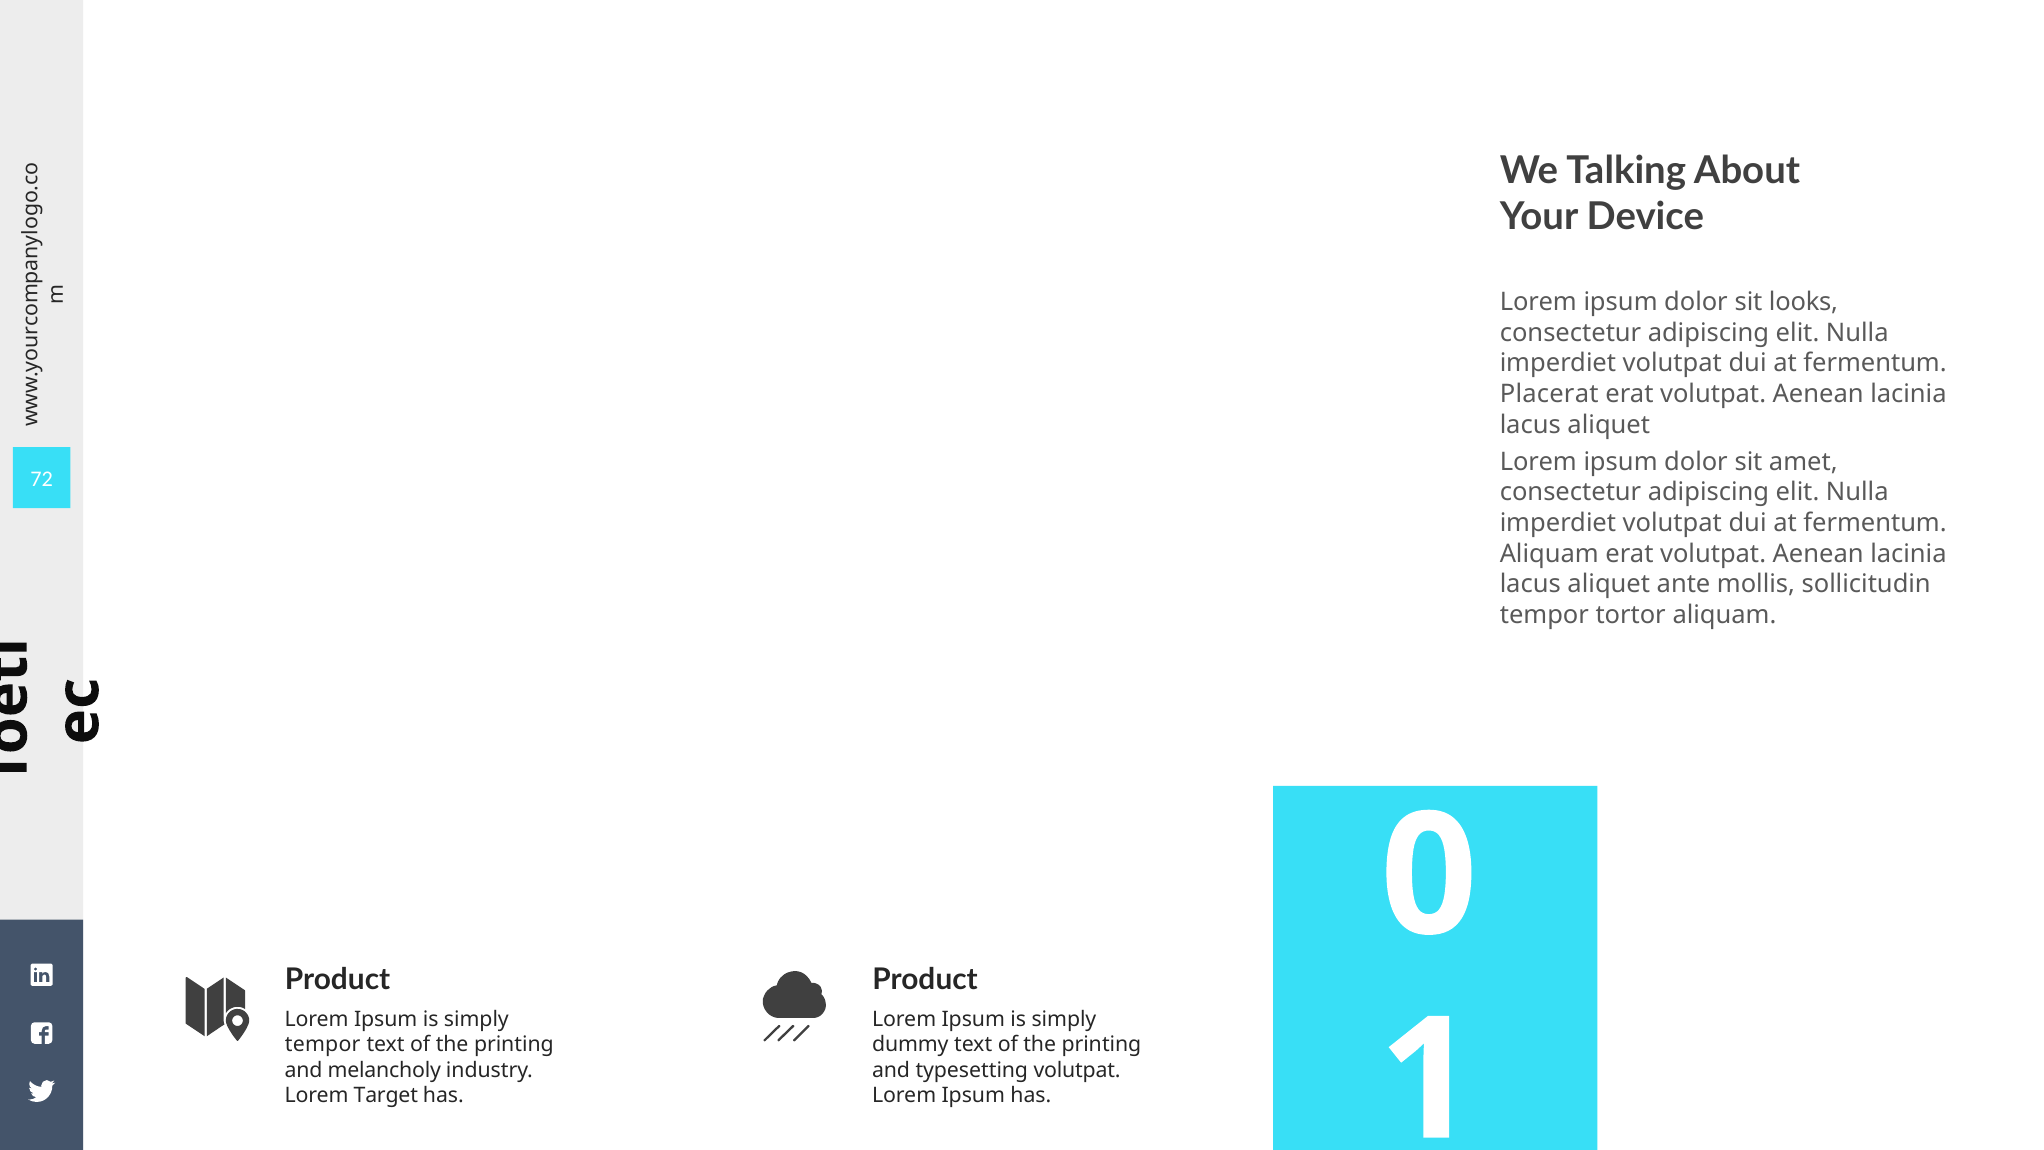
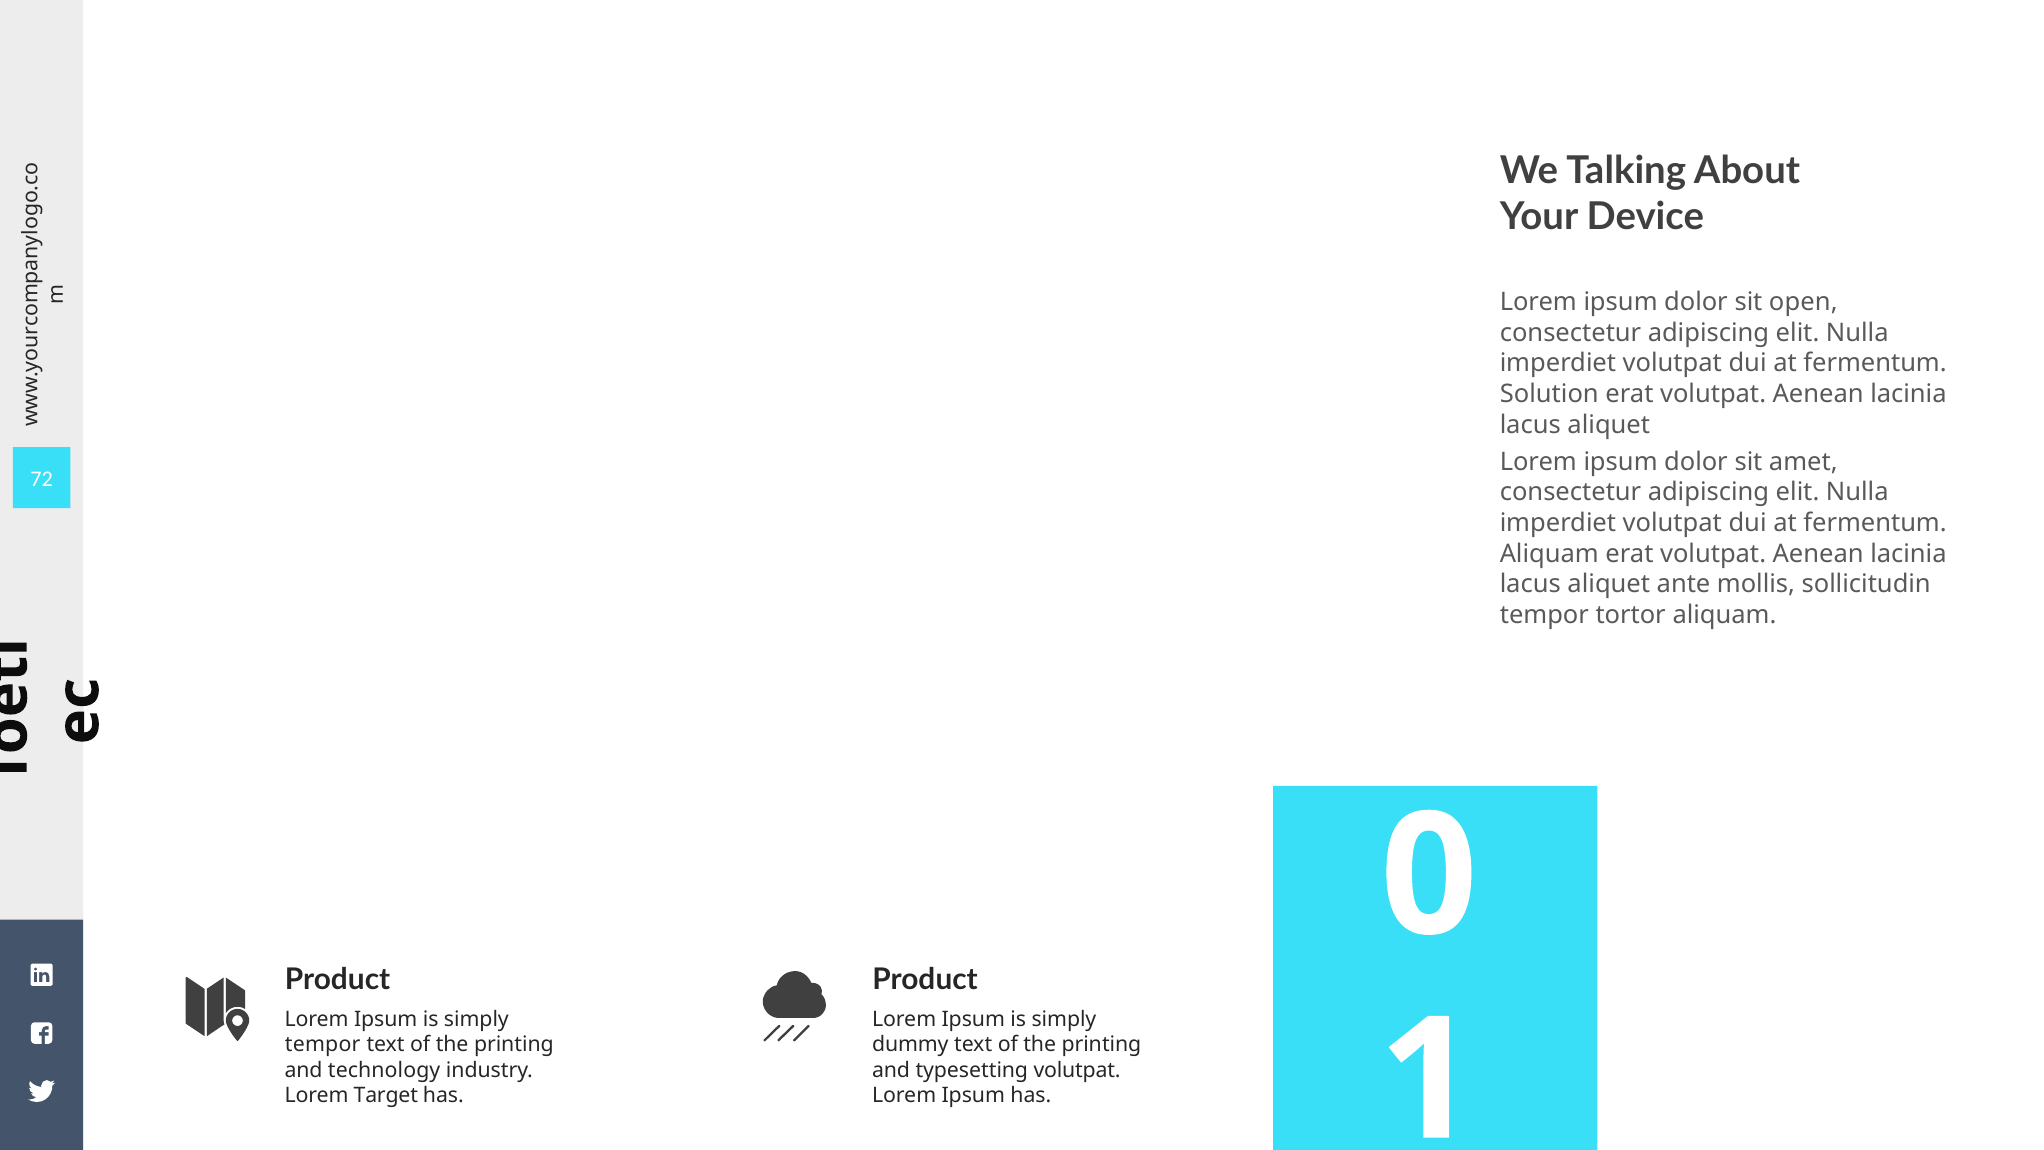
looks: looks -> open (1803, 302)
Placerat: Placerat -> Solution (1549, 394)
melancholy: melancholy -> technology (384, 1070)
